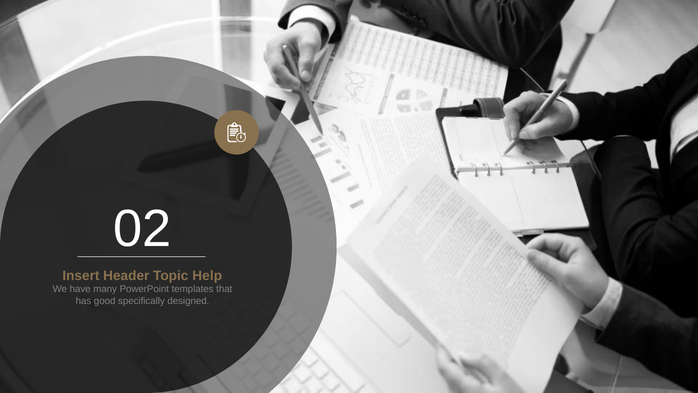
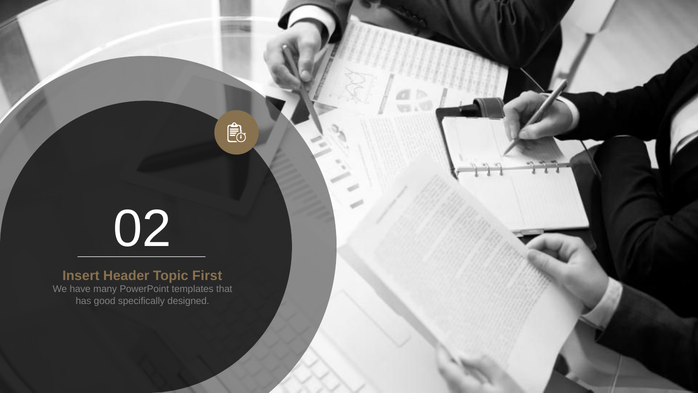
Help: Help -> First (207, 275)
